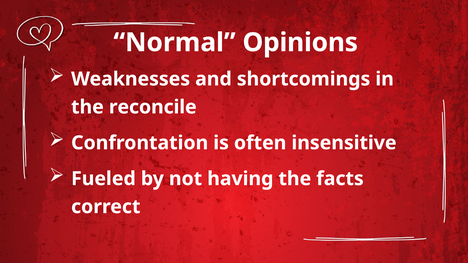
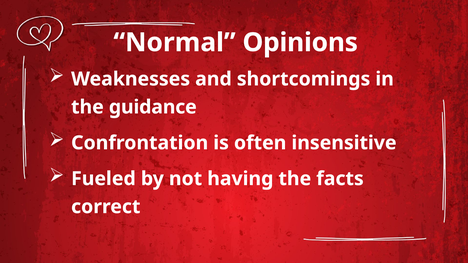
reconcile: reconcile -> guidance (153, 107)
